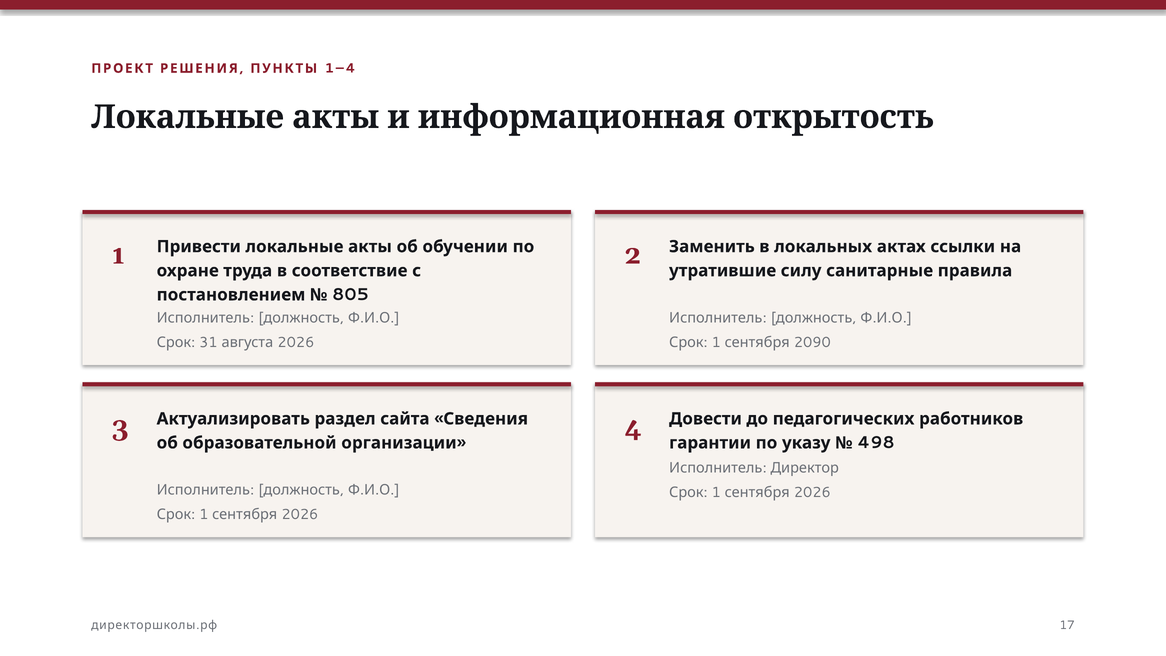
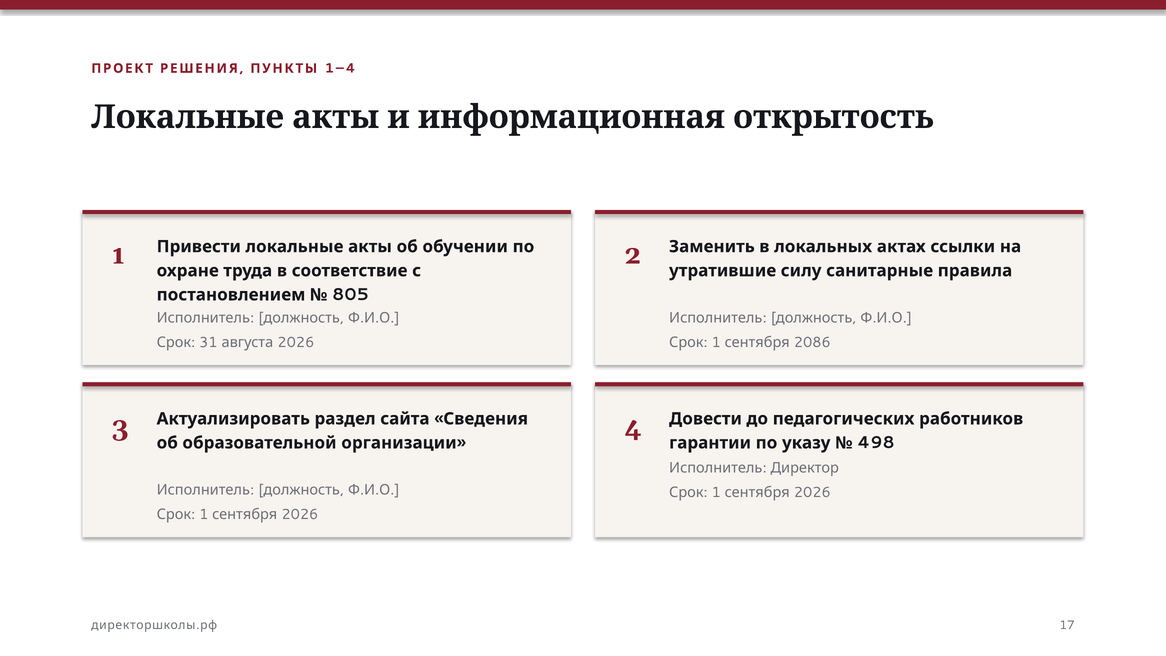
2090: 2090 -> 2086 (812, 342)
